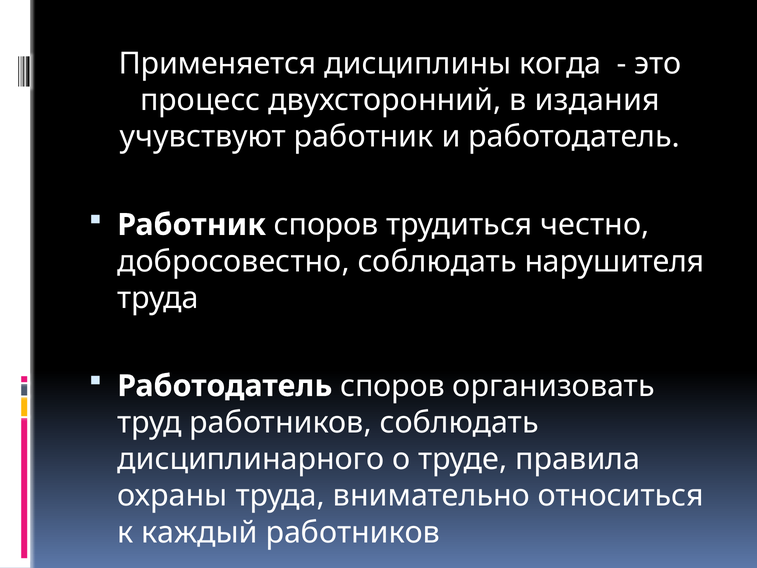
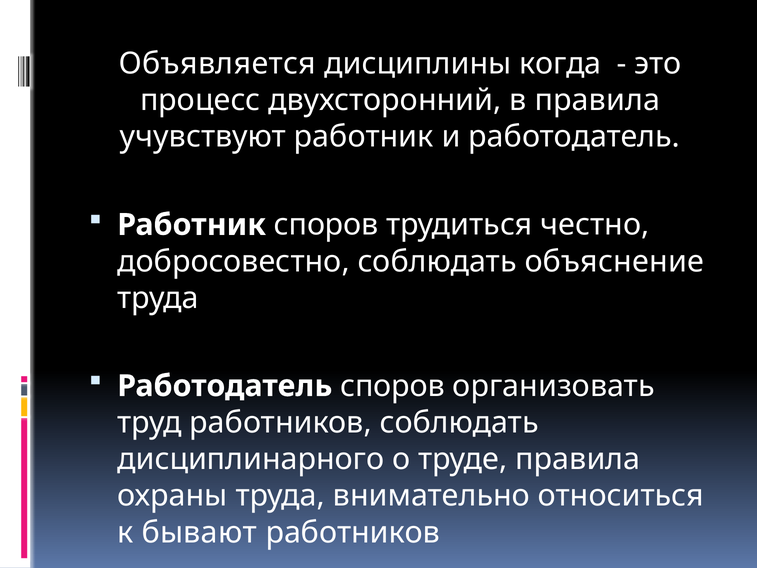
Применяется: Применяется -> Объявляется (217, 64)
в издания: издания -> правила (597, 100)
нарушителя: нарушителя -> объяснение (614, 261)
каждый: каждый -> бывают (199, 532)
